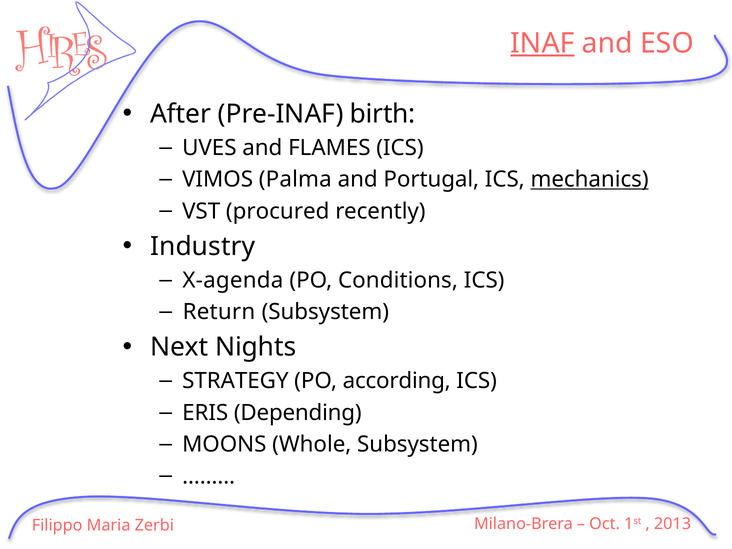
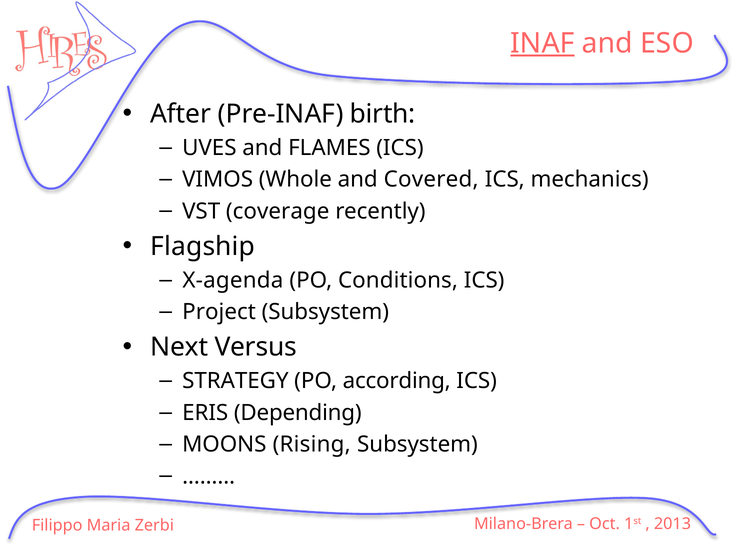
Palma: Palma -> Whole (295, 179)
Portugal: Portugal -> Covered (431, 179)
mechanics underline: present -> none (590, 179)
procured: procured -> coverage (278, 211)
Industry: Industry -> Flagship (203, 246)
Return: Return -> Project (219, 312)
Nights: Nights -> Versus (256, 347)
Whole: Whole -> Rising (312, 444)
